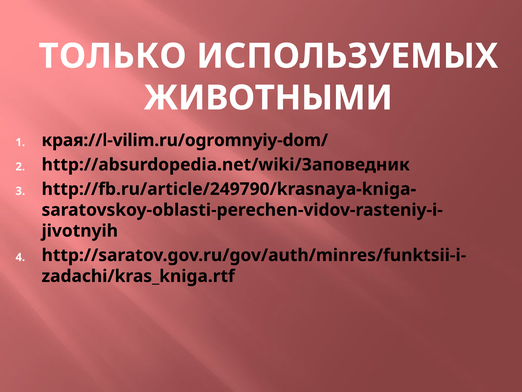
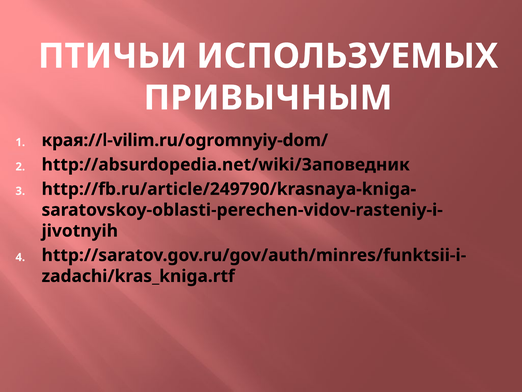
ТОЛЬКО: ТОЛЬКО -> ПТИЧЬИ (113, 56)
ЖИВОТНЫМИ: ЖИВОТНЫМИ -> ПРИВЫЧНЫМ (268, 98)
